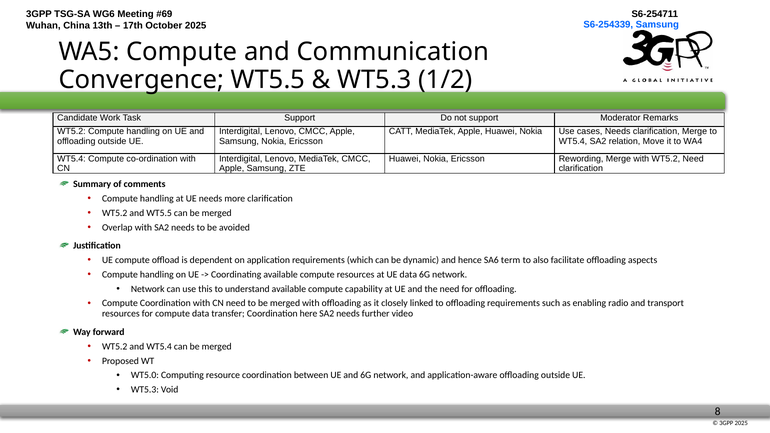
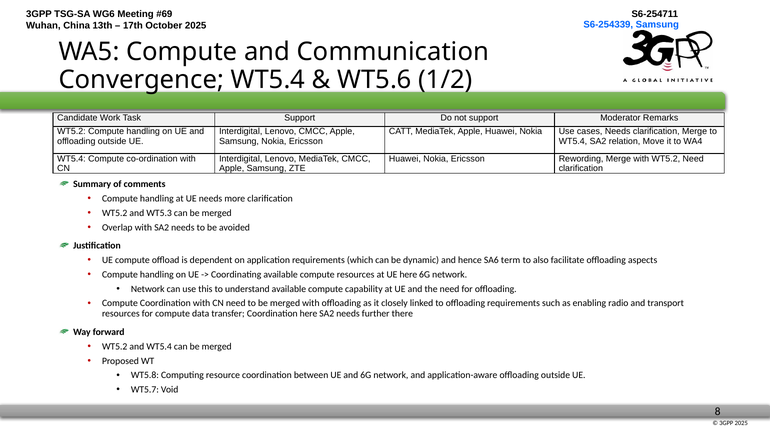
Convergence WT5.5: WT5.5 -> WT5.4 (268, 80)
WT5.3: WT5.3 -> WT5.6 (374, 80)
and WT5.5: WT5.5 -> WT5.3 (159, 213)
UE data: data -> here (408, 275)
video: video -> there (402, 314)
WT5.0: WT5.0 -> WT5.8 (145, 375)
WT5.3: WT5.3 -> WT5.7 (145, 390)
